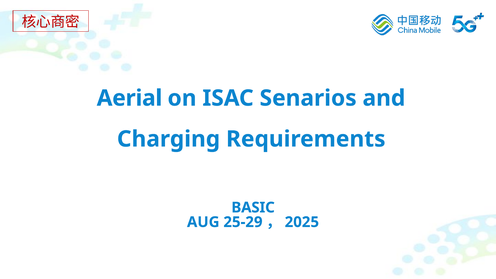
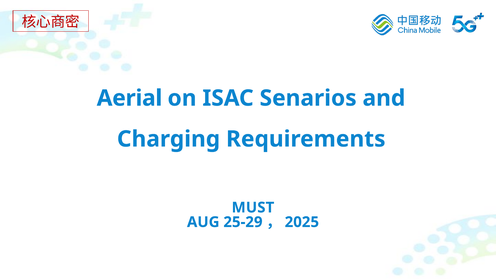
BASIC: BASIC -> MUST (253, 208)
